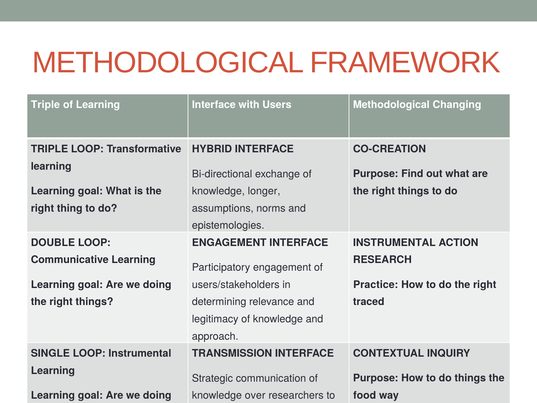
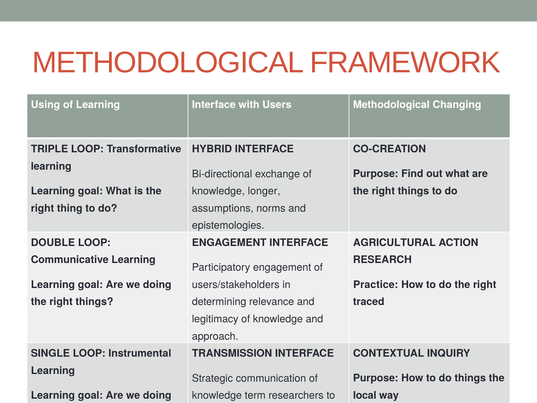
Triple: Triple -> Using (45, 105)
INSTRUMENTAL: INSTRUMENTAL -> AGRICULTURAL (394, 242)
over: over -> term (255, 395)
food: food -> local (365, 395)
